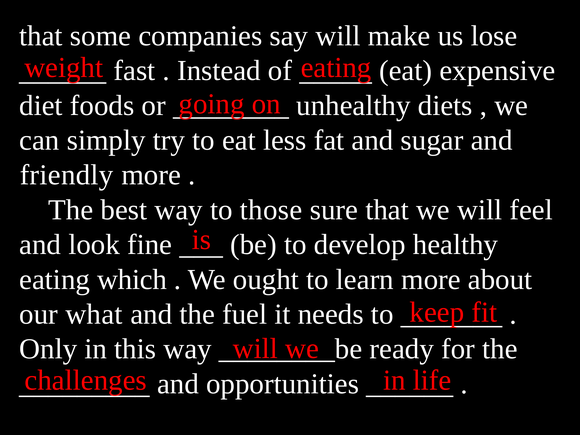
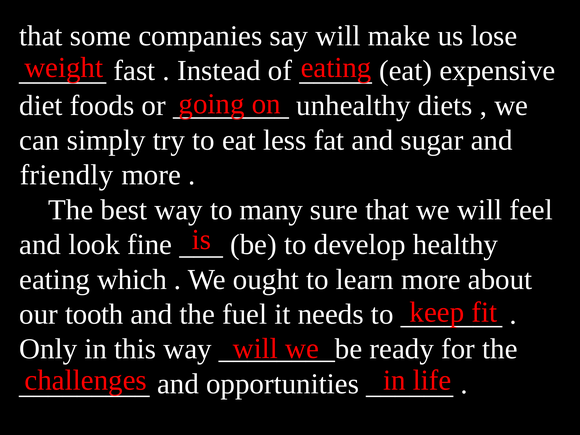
those: those -> many (271, 210)
what: what -> tooth (94, 314)
